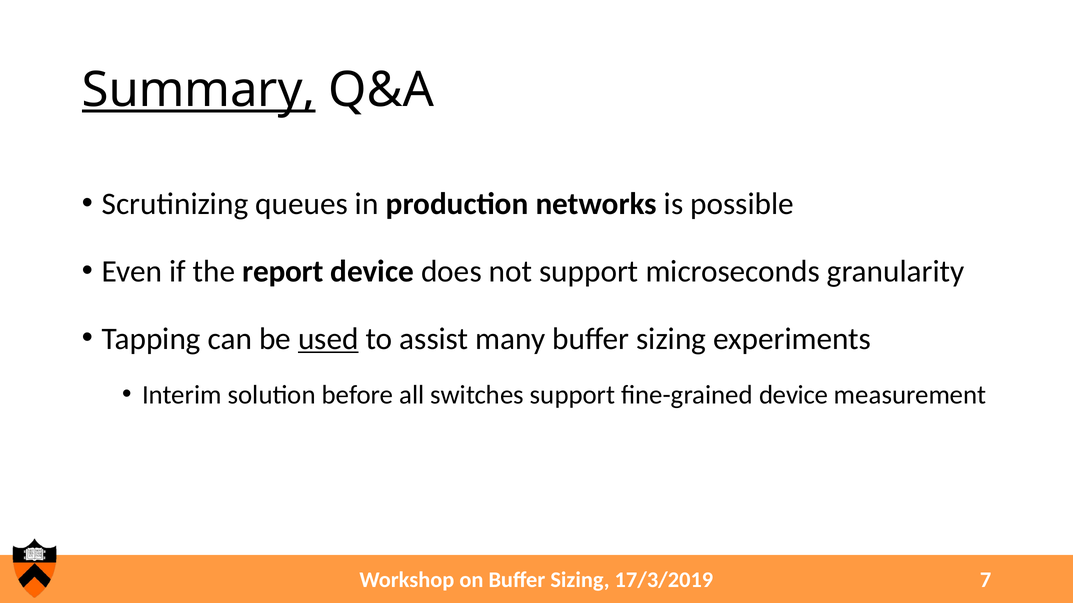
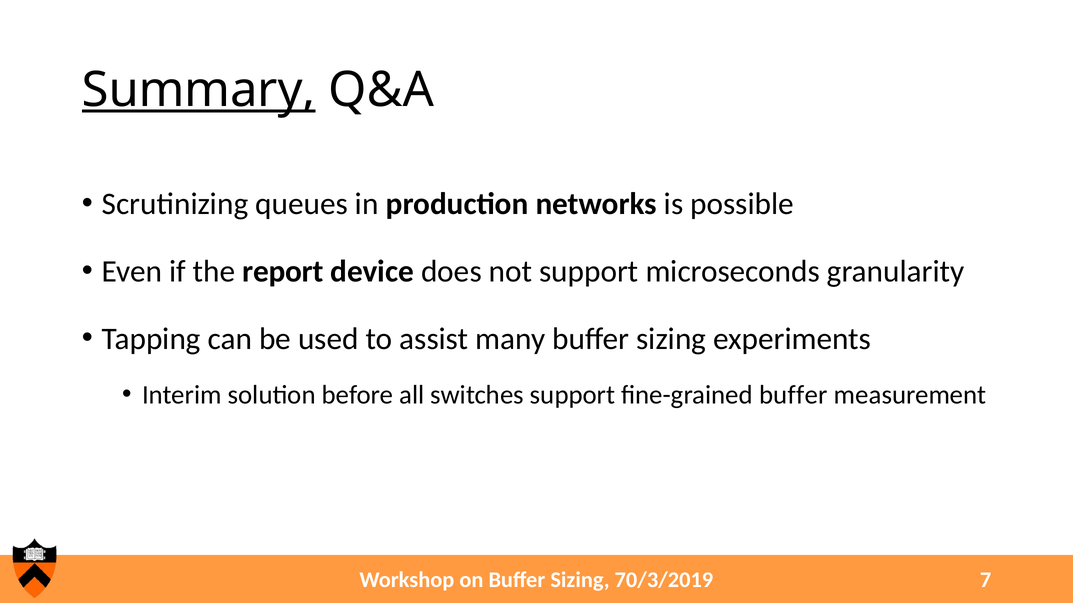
used underline: present -> none (328, 339)
fine-grained device: device -> buffer (793, 395)
17/3/2019: 17/3/2019 -> 70/3/2019 (664, 580)
